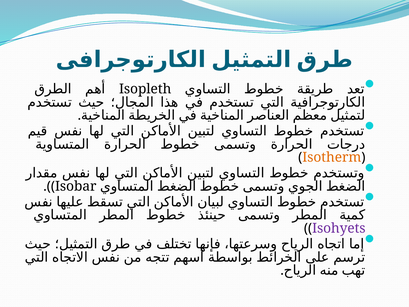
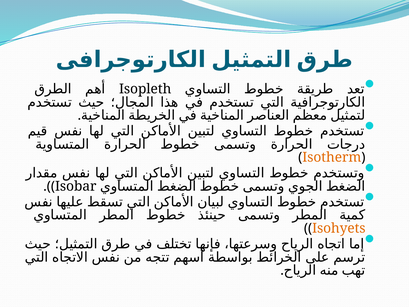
Isohyets colour: purple -> orange (339, 228)
